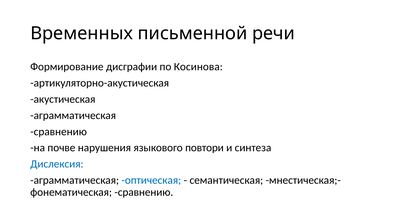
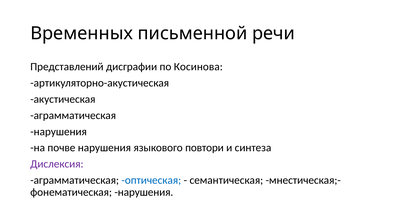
Формирование: Формирование -> Представлений (67, 67)
сравнению: сравнению -> нарушения (59, 132)
Дислексия colour: blue -> purple (57, 164)
сравнению: сравнению -> нарушения (144, 192)
